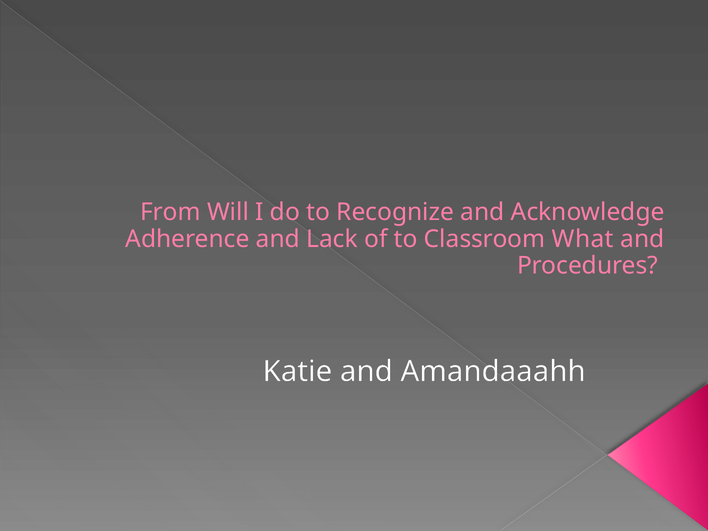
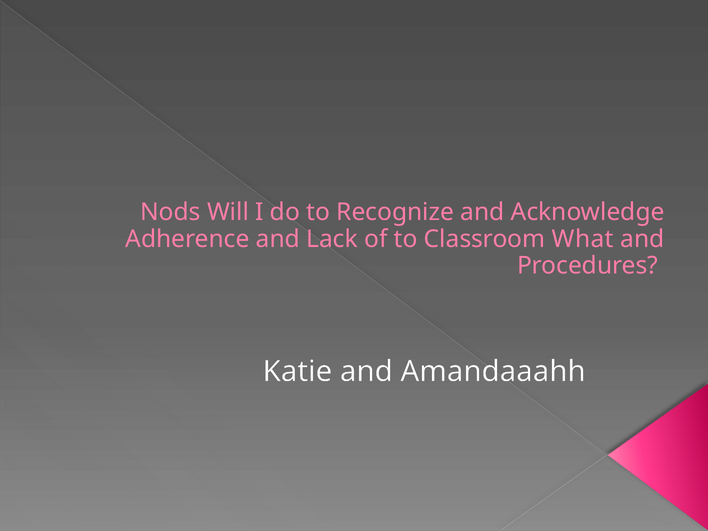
From: From -> Nods (170, 212)
